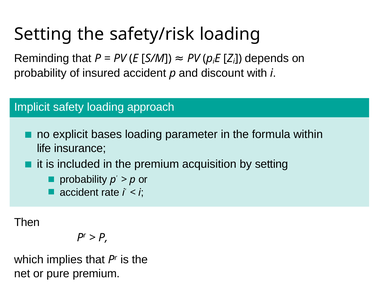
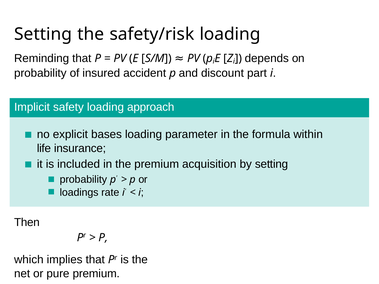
with: with -> part (257, 73)
accident: accident -> loadings (79, 193)
